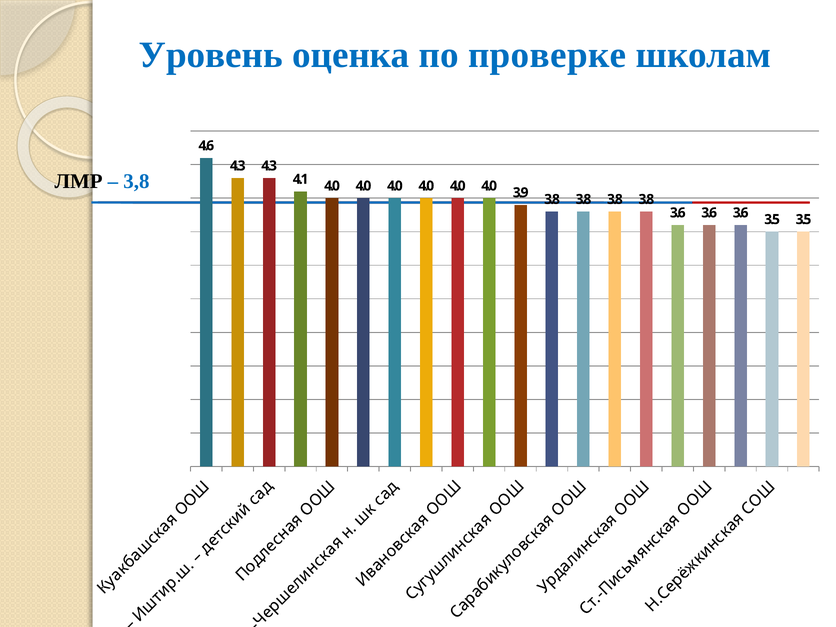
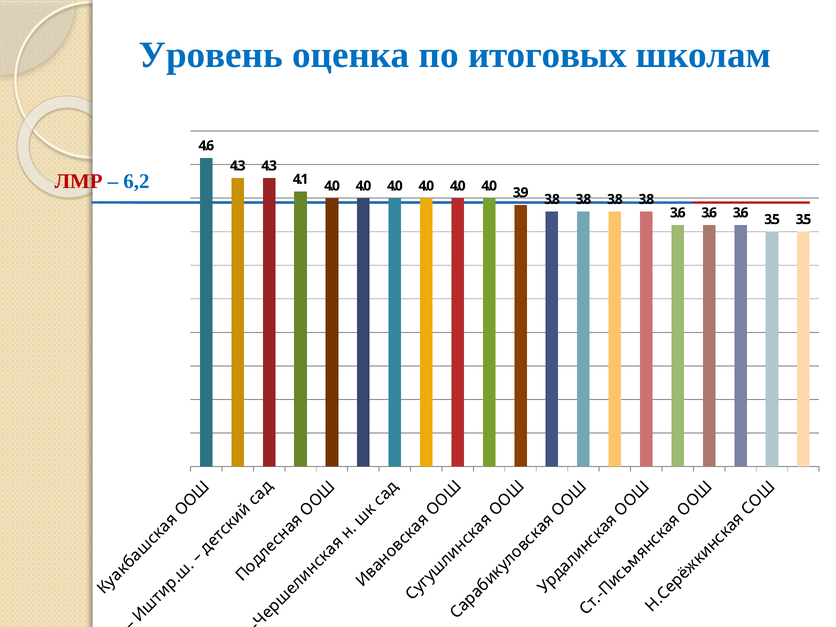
проверке: проверке -> итоговых (547, 55)
ЛМР colour: black -> red (79, 181)
3,8: 3,8 -> 6,2 (136, 181)
